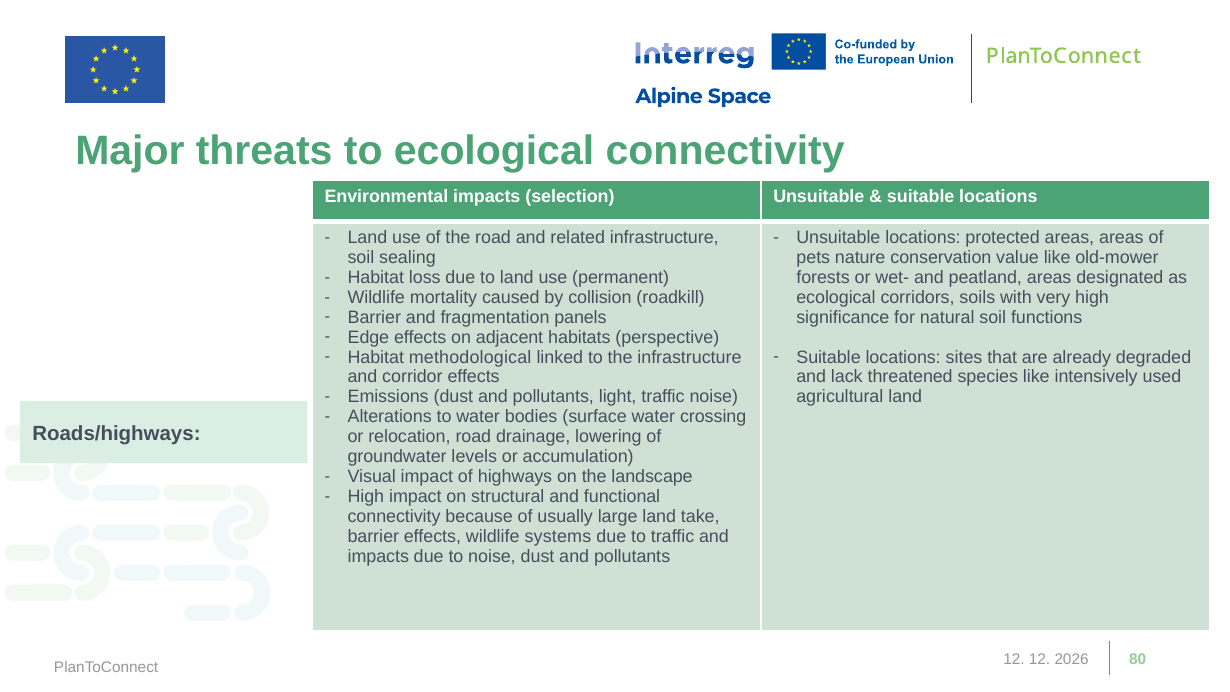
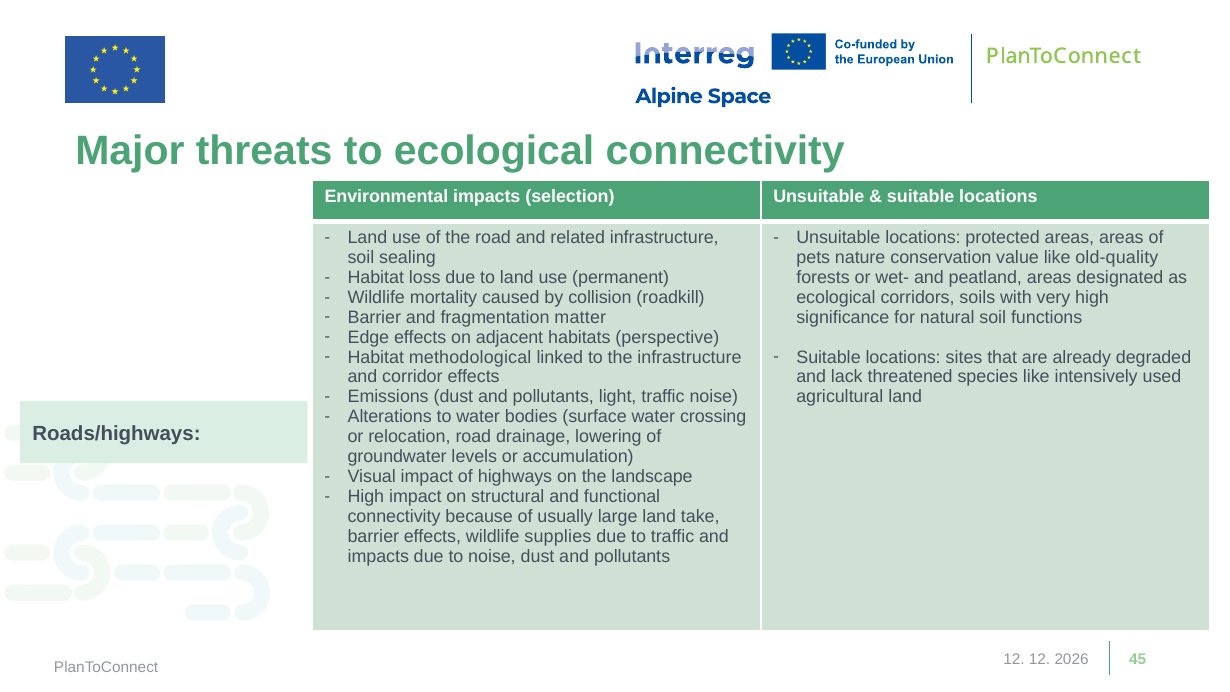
old-mower: old-mower -> old-quality (1117, 258)
panels: panels -> matter (580, 317)
systems: systems -> supplies (558, 536)
80: 80 -> 45 (1138, 659)
